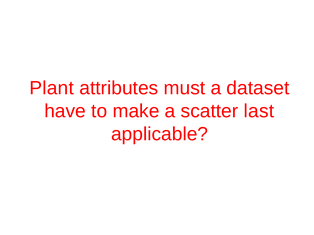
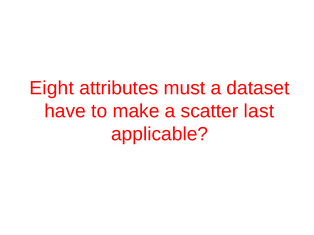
Plant: Plant -> Eight (52, 88)
